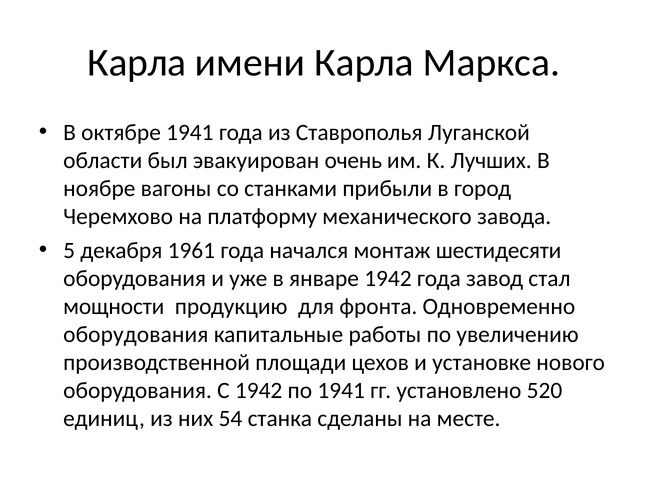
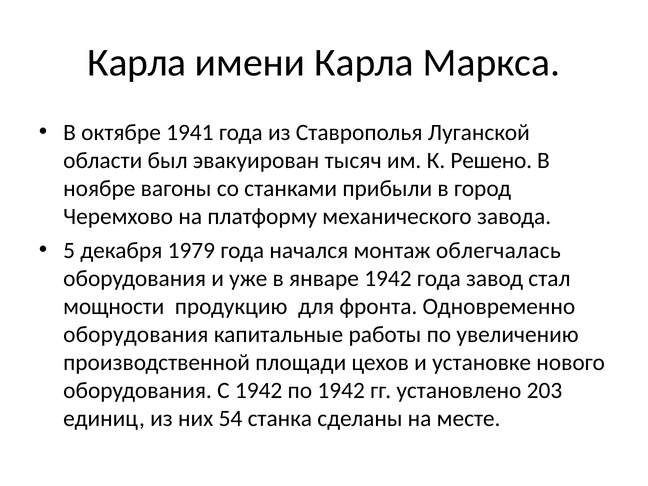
очень: очень -> тысяч (353, 160)
Лучших: Лучших -> Решено (491, 160)
1961: 1961 -> 1979 (191, 250)
шестидесяти: шестидесяти -> облегчалась (498, 250)
по 1941: 1941 -> 1942 (341, 391)
520: 520 -> 203 (544, 391)
